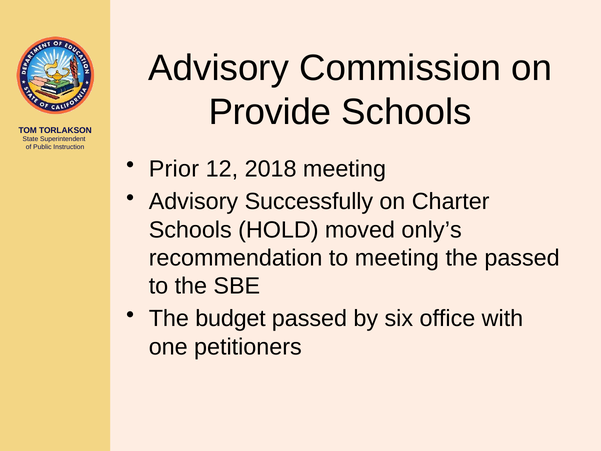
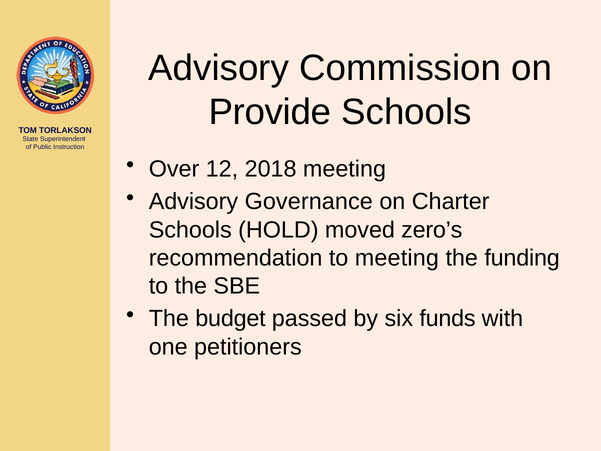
Prior: Prior -> Over (174, 169)
Successfully: Successfully -> Governance (309, 202)
only’s: only’s -> zero’s (432, 230)
the passed: passed -> funding (522, 258)
office: office -> funds (448, 319)
